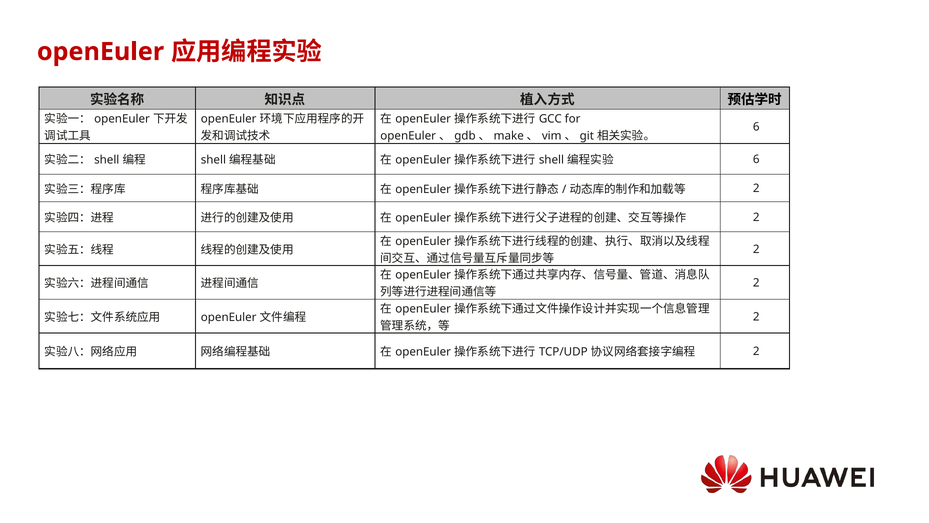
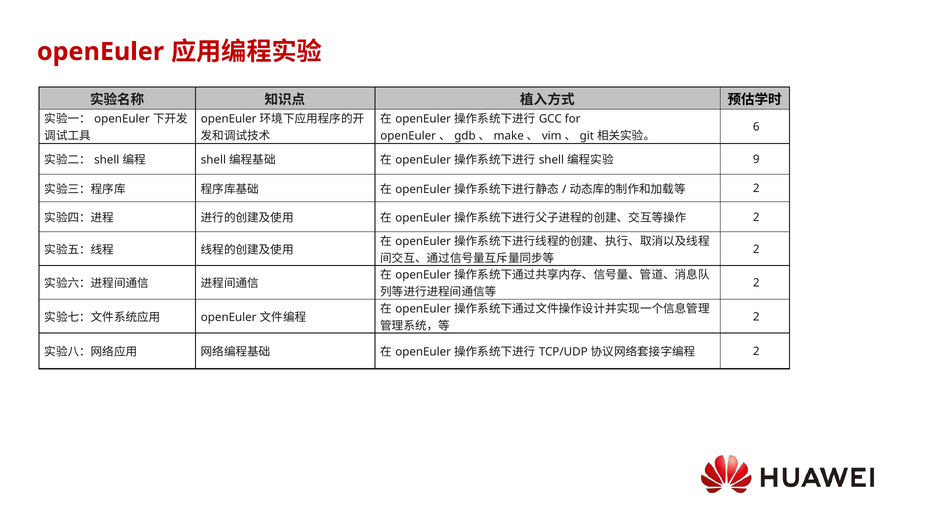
6: 6 -> 9 (756, 159)
